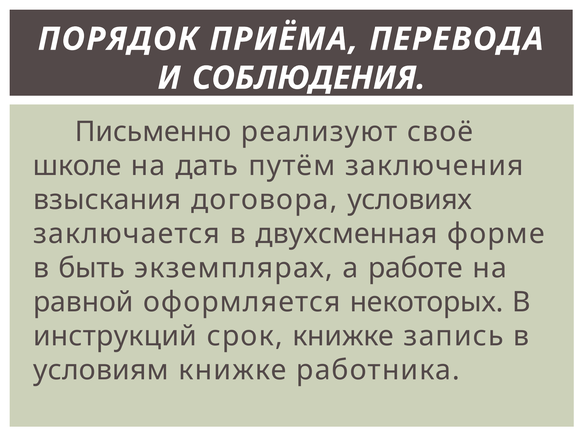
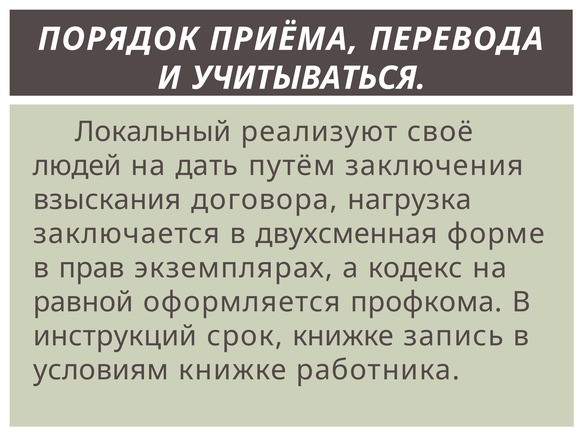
СОБЛЮДЕНИЯ: СОБЛЮДЕНИЯ -> УЧИТЫВАТЬСЯ (309, 78)
Письменно: Письменно -> Локальный (153, 132)
школе: школе -> людей (77, 166)
условиях: условиях -> нагрузка (409, 200)
быть: быть -> прав (92, 268)
работе: работе -> кодекс (415, 268)
некоторых: некоторых -> профкома (426, 302)
